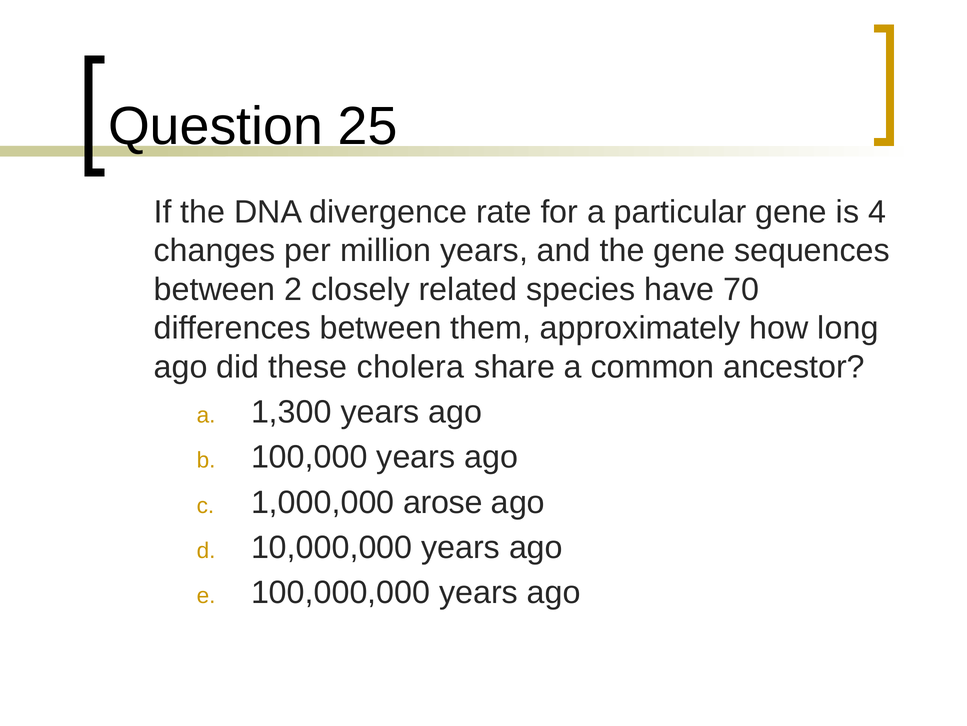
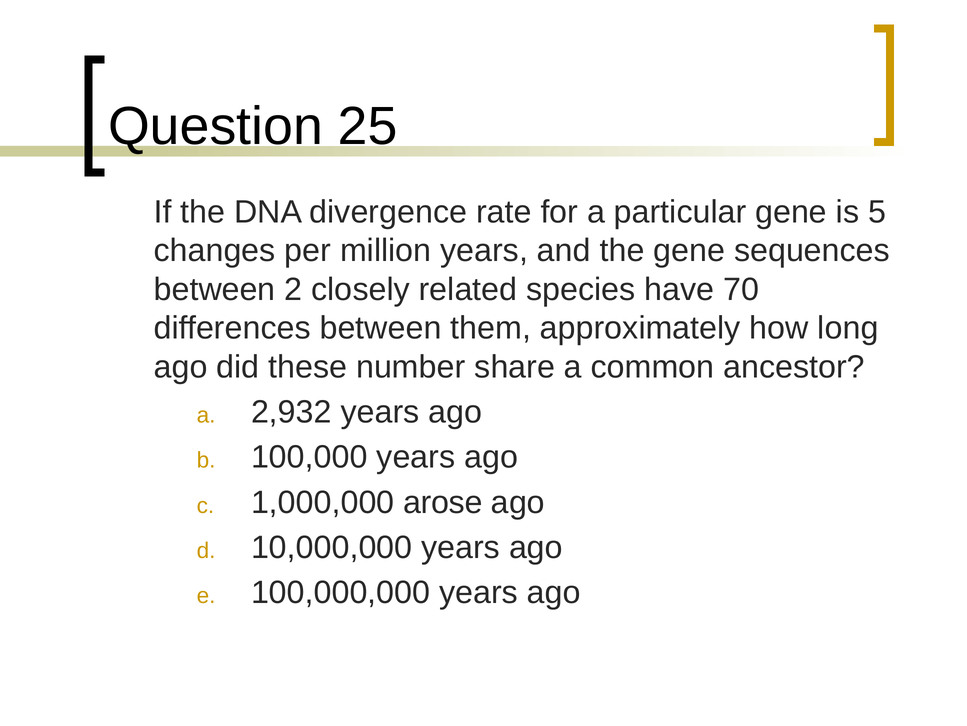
4: 4 -> 5 (877, 212)
cholera: cholera -> number (411, 366)
1,300: 1,300 -> 2,932 (291, 412)
